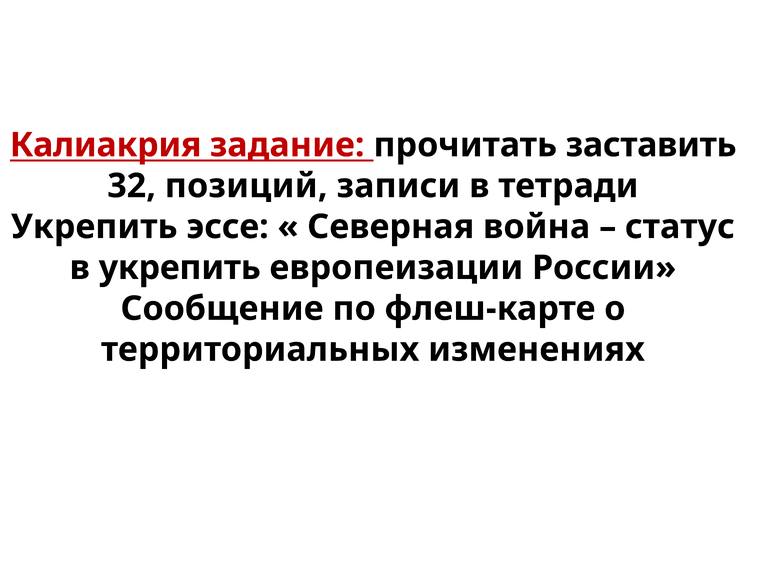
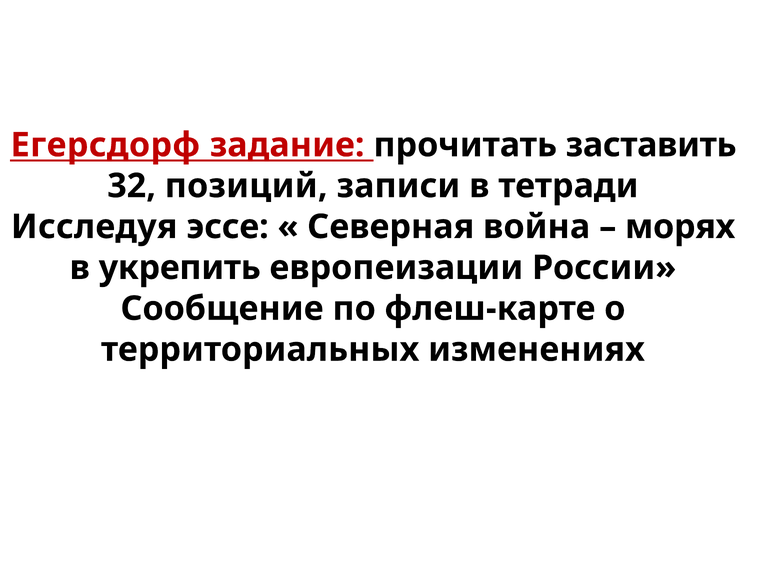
Калиакрия: Калиакрия -> Егерсдорф (105, 145)
Укрепить: Укрепить -> Исследуя (94, 227)
статус: статус -> морях (680, 227)
